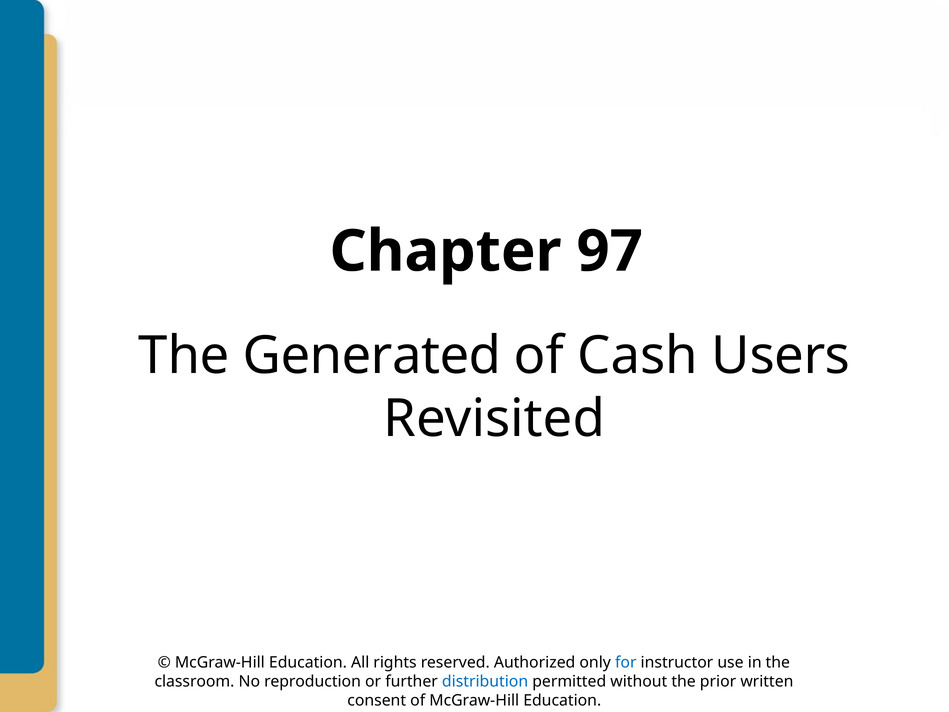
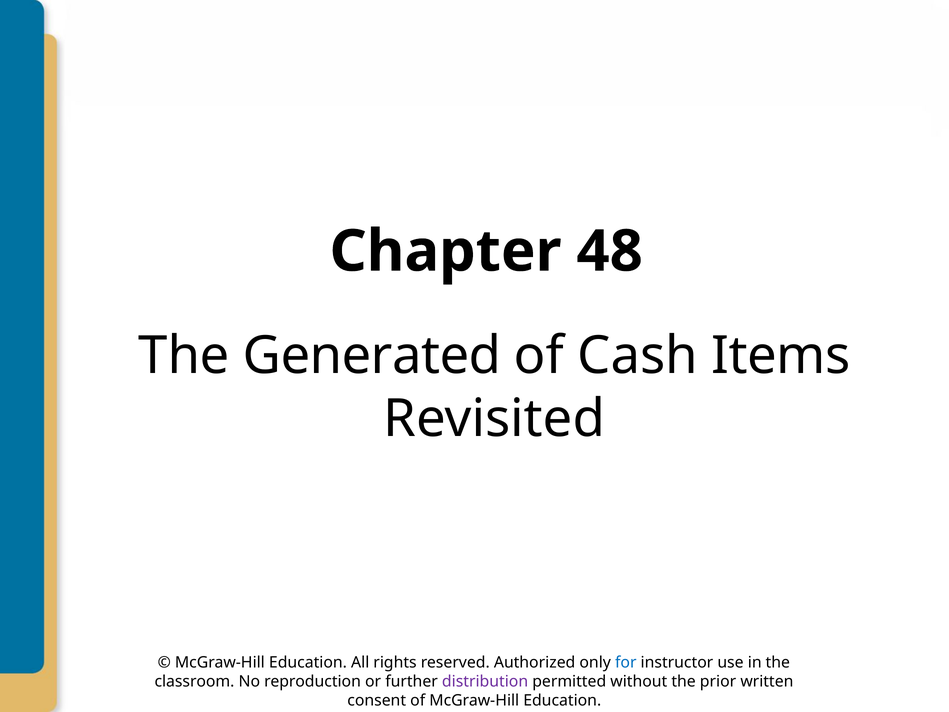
97: 97 -> 48 (610, 251)
Users: Users -> Items (781, 356)
distribution colour: blue -> purple (485, 681)
